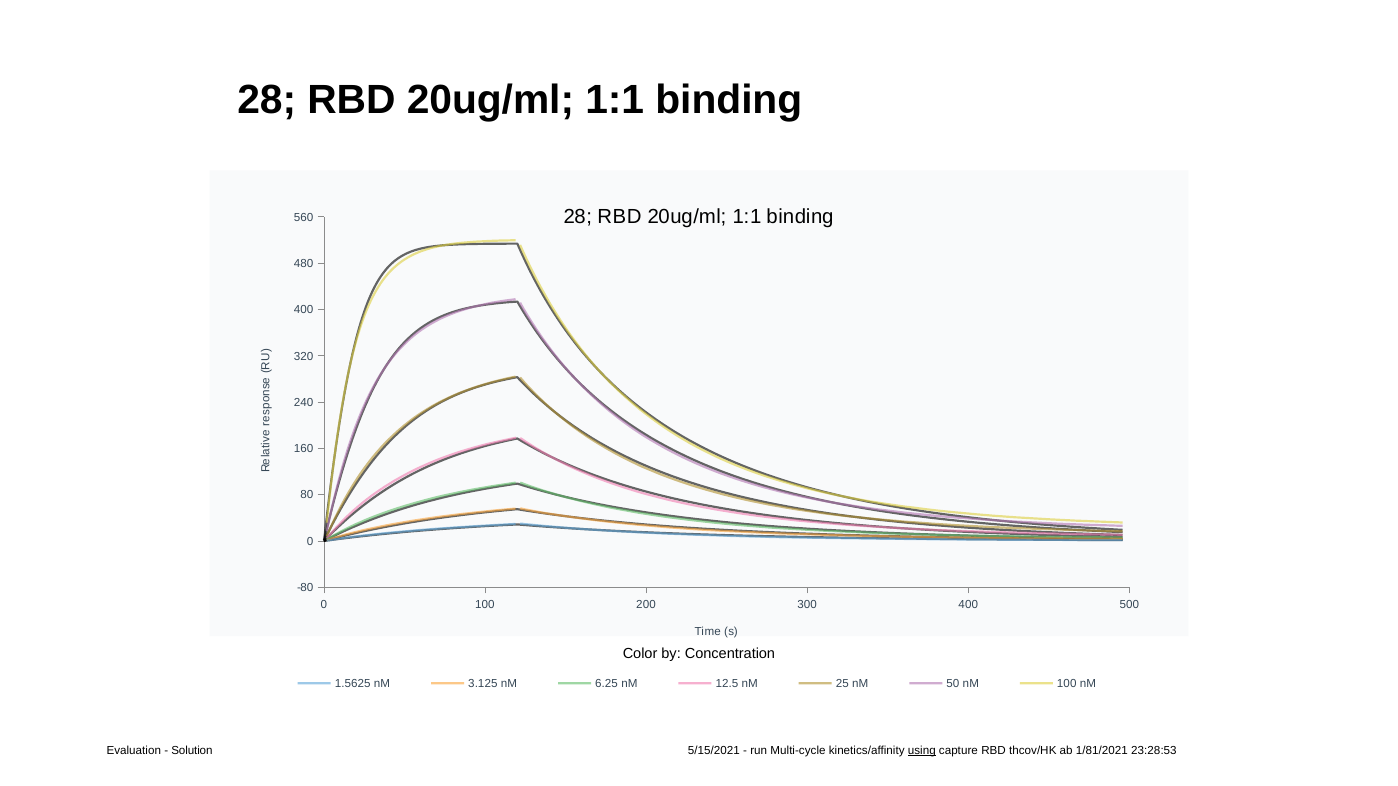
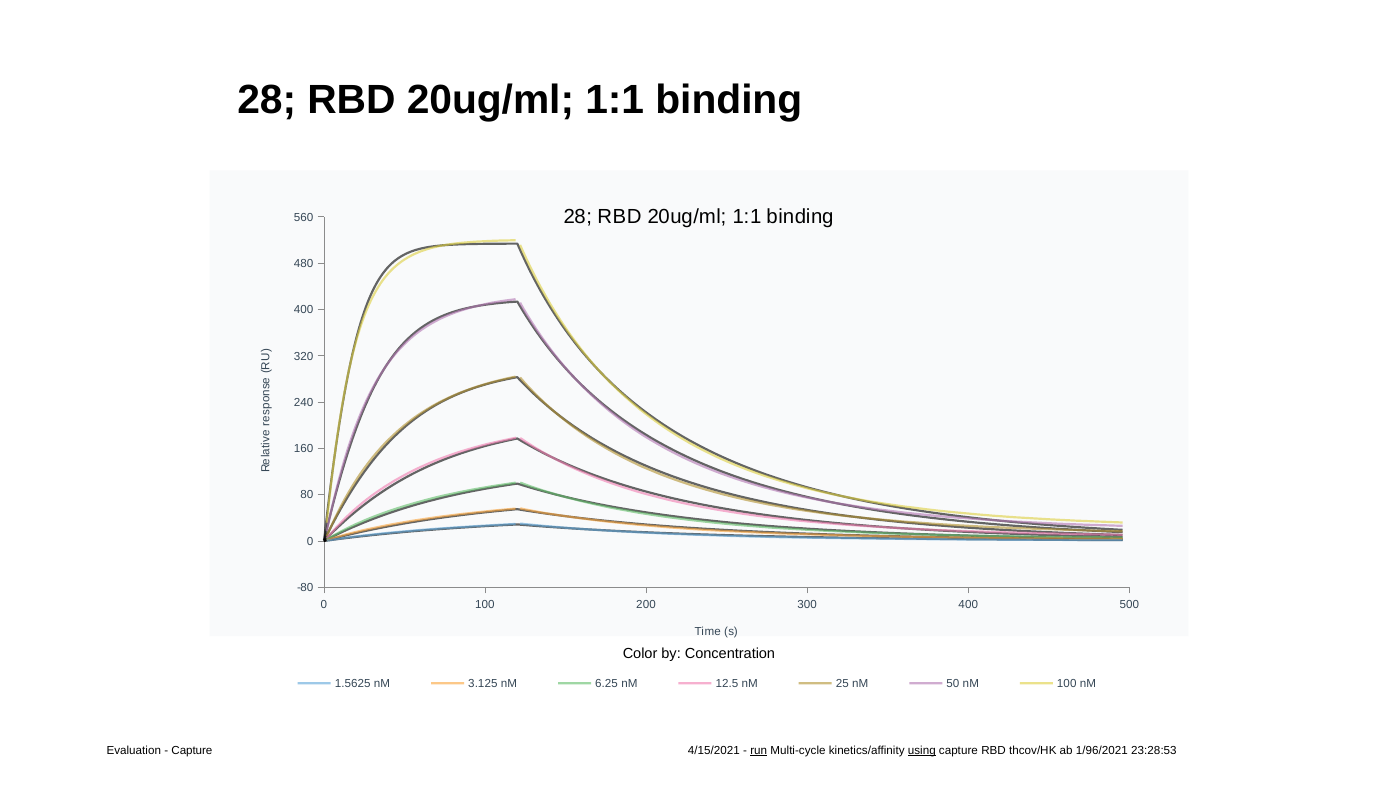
Solution: Solution -> Capture (192, 751)
5/15/2021: 5/15/2021 -> 4/15/2021 (714, 751)
run underline: none -> present (759, 751)
1/81/2021: 1/81/2021 -> 1/96/2021 (1102, 751)
